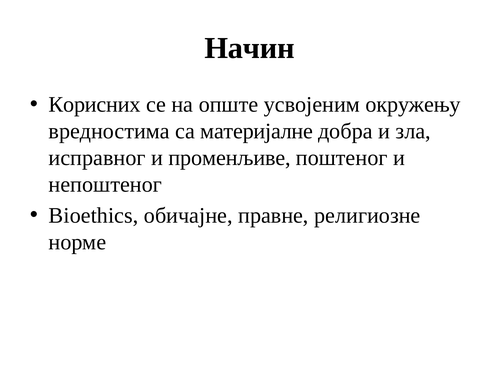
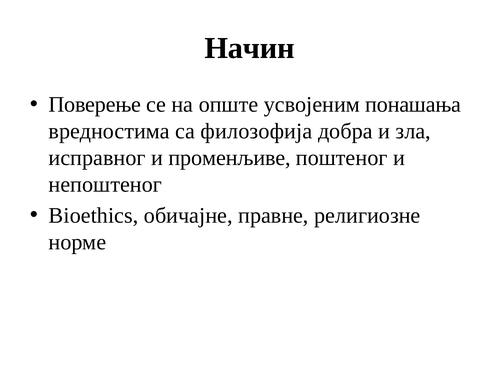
Корисних: Корисних -> Поверење (95, 105)
окружењу: окружењу -> понaшaњa (413, 105)
материјалне: материјалне -> филозофија (256, 131)
